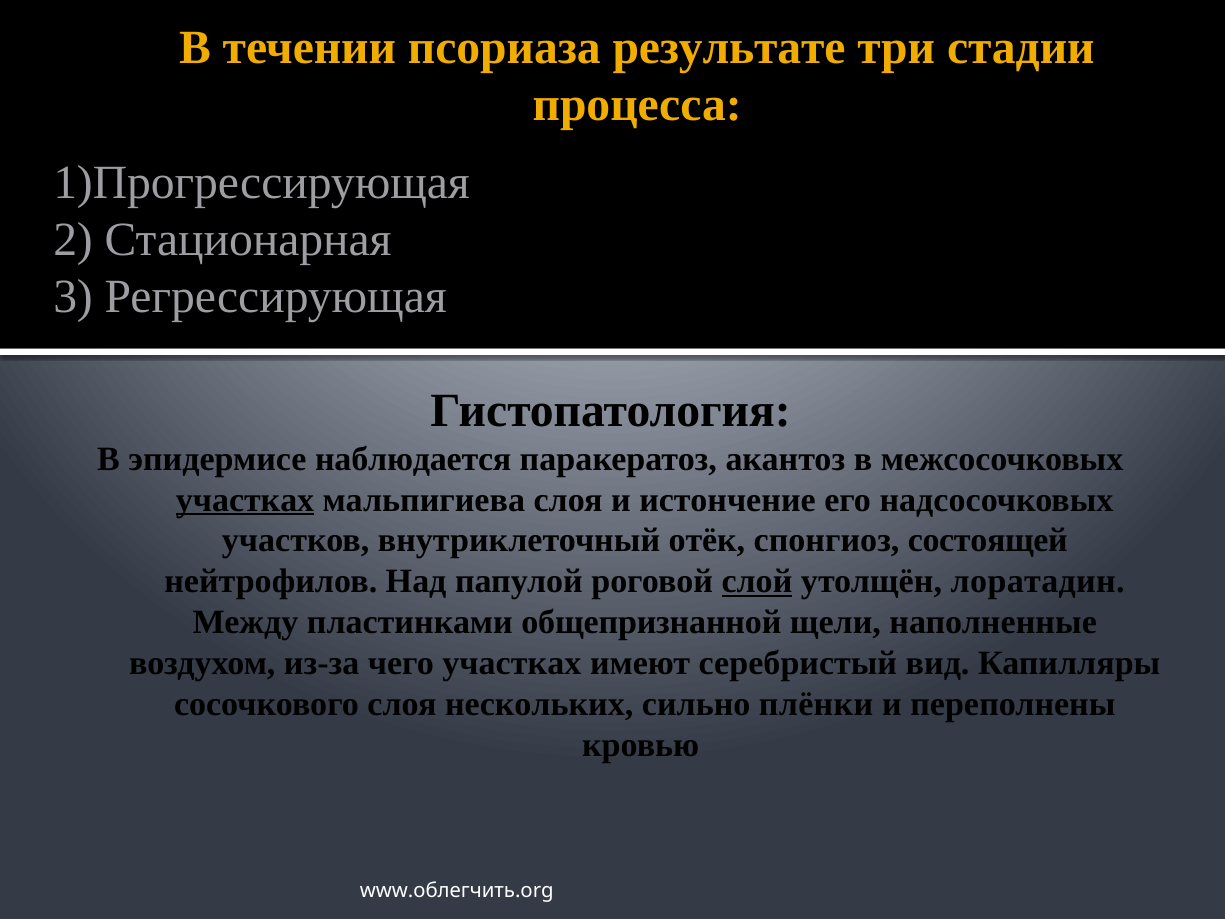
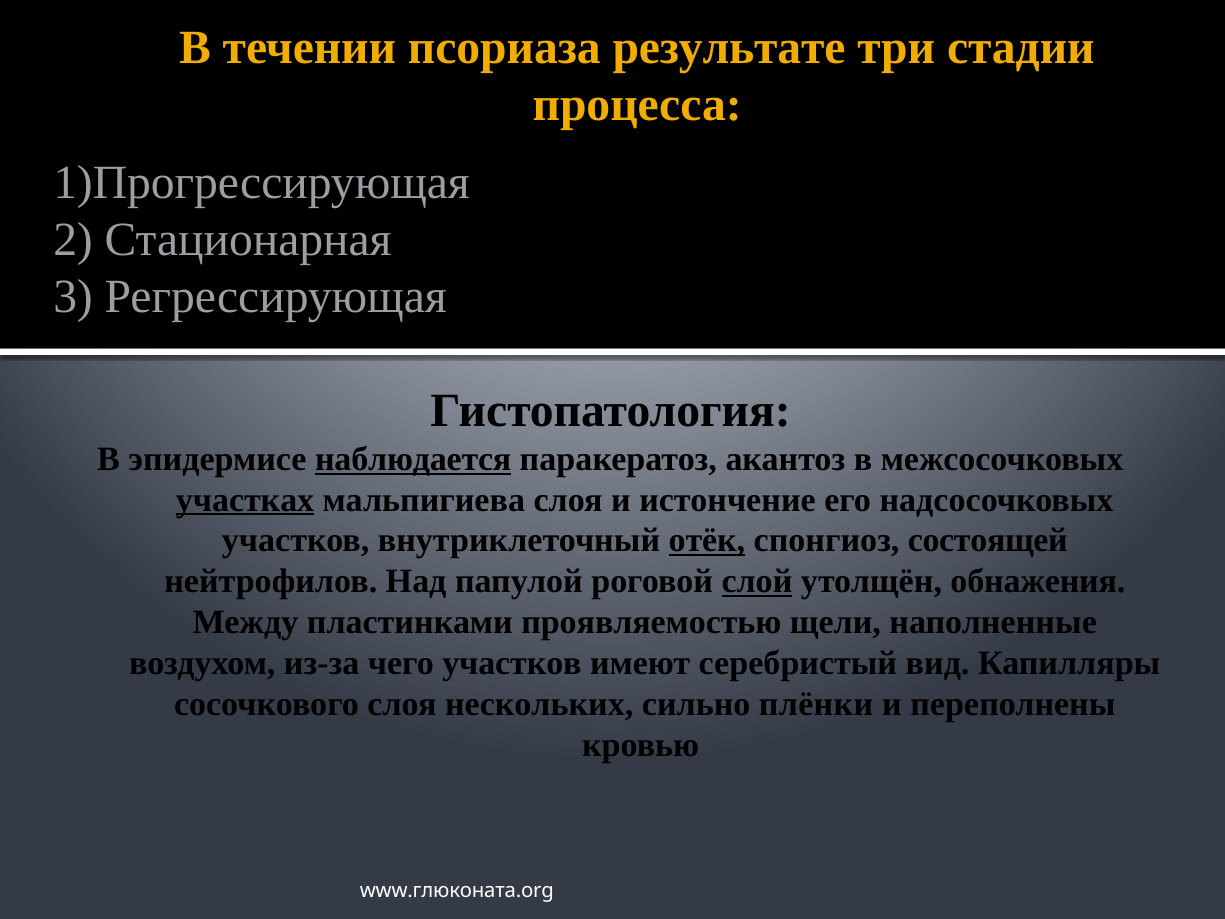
наблюдается underline: none -> present (413, 459)
отёк underline: none -> present (707, 541)
лоратадин: лоратадин -> обнажения (1038, 581)
общепризнанной: общепризнанной -> проявляемостью (651, 622)
чего участках: участках -> участков (512, 663)
www.облегчить.org: www.облегчить.org -> www.глюконата.org (457, 890)
